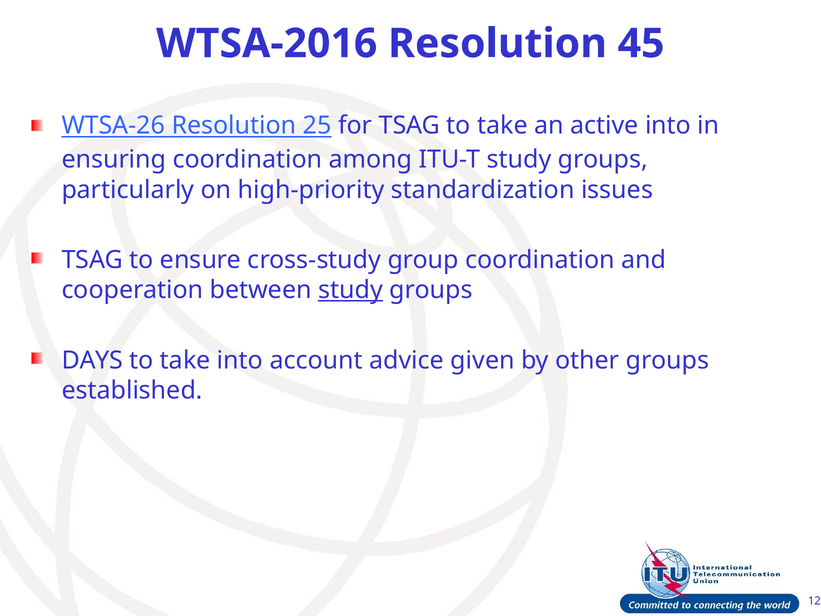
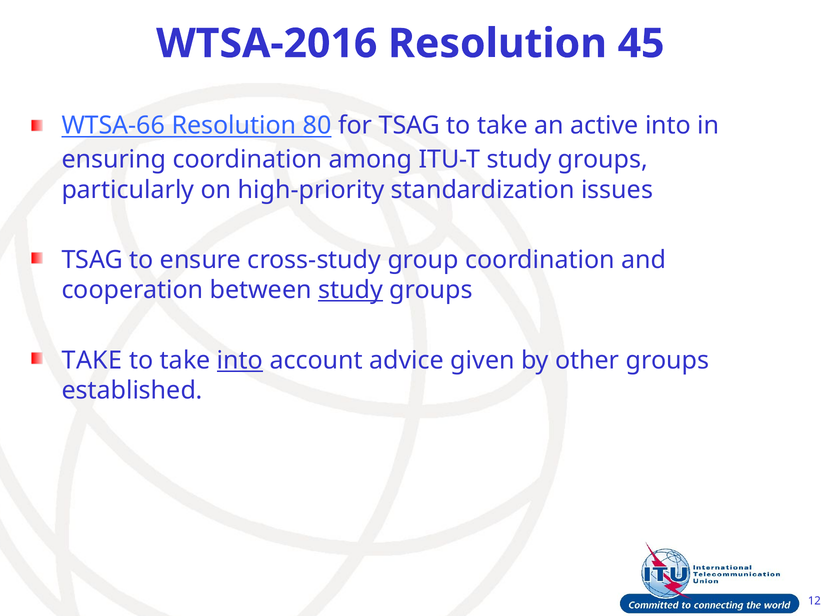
WTSA-26: WTSA-26 -> WTSA-66 (113, 125)
25: 25 -> 80 (317, 125)
DAYS: DAYS -> TAKE (92, 360)
into underline: none -> present (240, 360)
